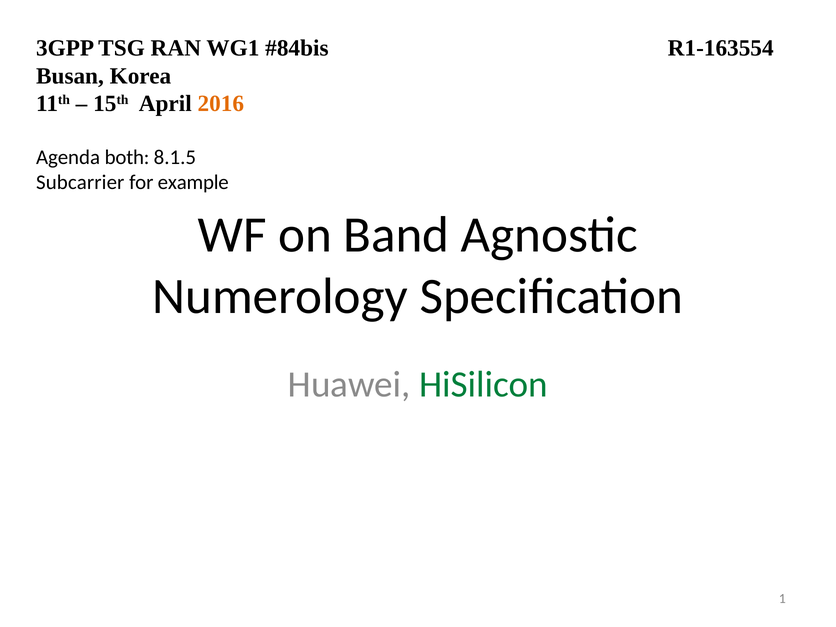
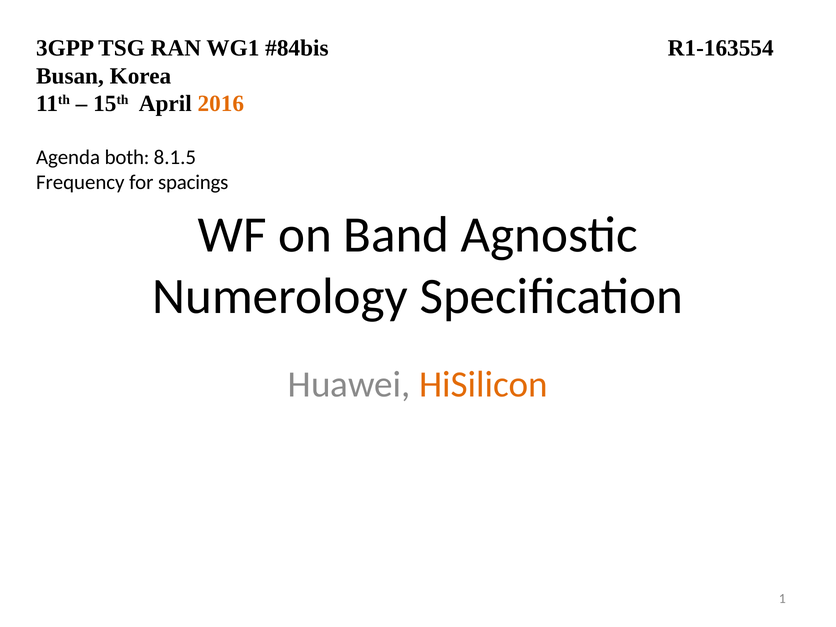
Subcarrier: Subcarrier -> Frequency (80, 182)
example: example -> spacings (193, 182)
HiSilicon colour: green -> orange (484, 384)
